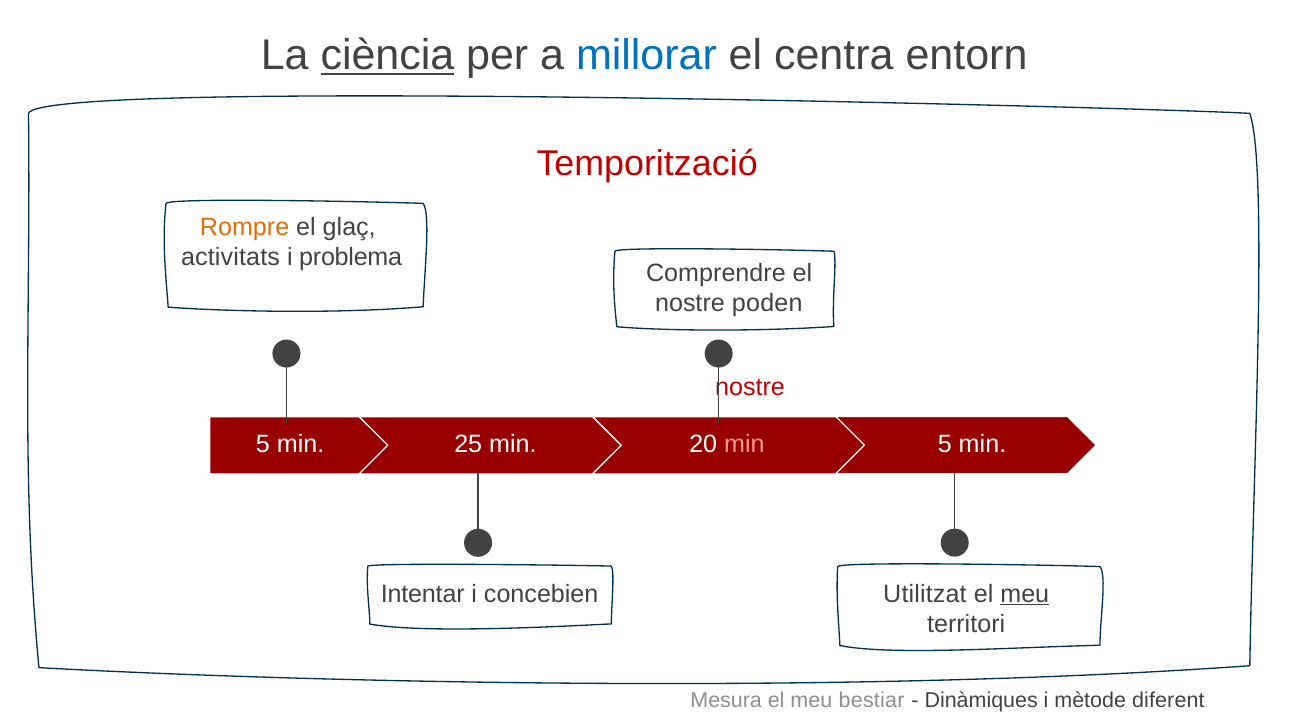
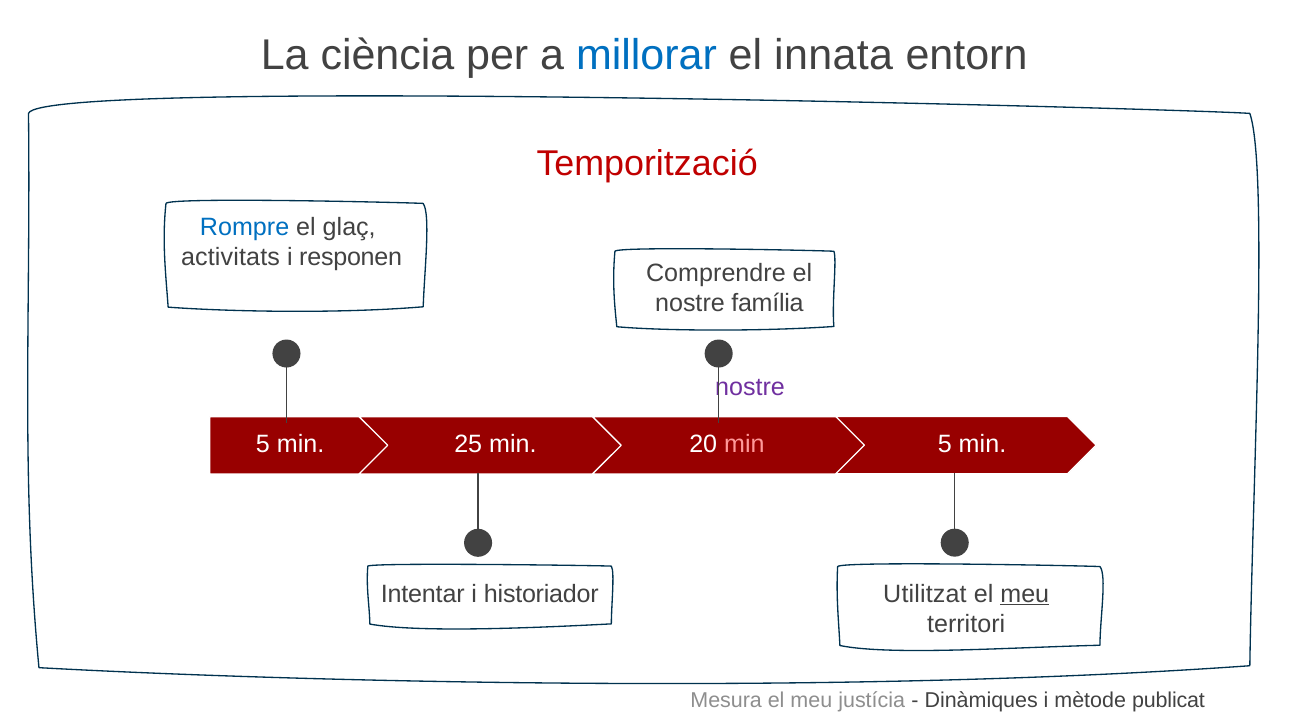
ciència underline: present -> none (387, 55)
centra: centra -> innata (834, 55)
Rompre colour: orange -> blue (245, 227)
problema: problema -> responen (351, 257)
poden: poden -> família (767, 303)
nostre colour: red -> purple (750, 387)
concebien: concebien -> historiador (541, 595)
bestiar: bestiar -> justícia (872, 701)
diferent: diferent -> publicat (1168, 701)
